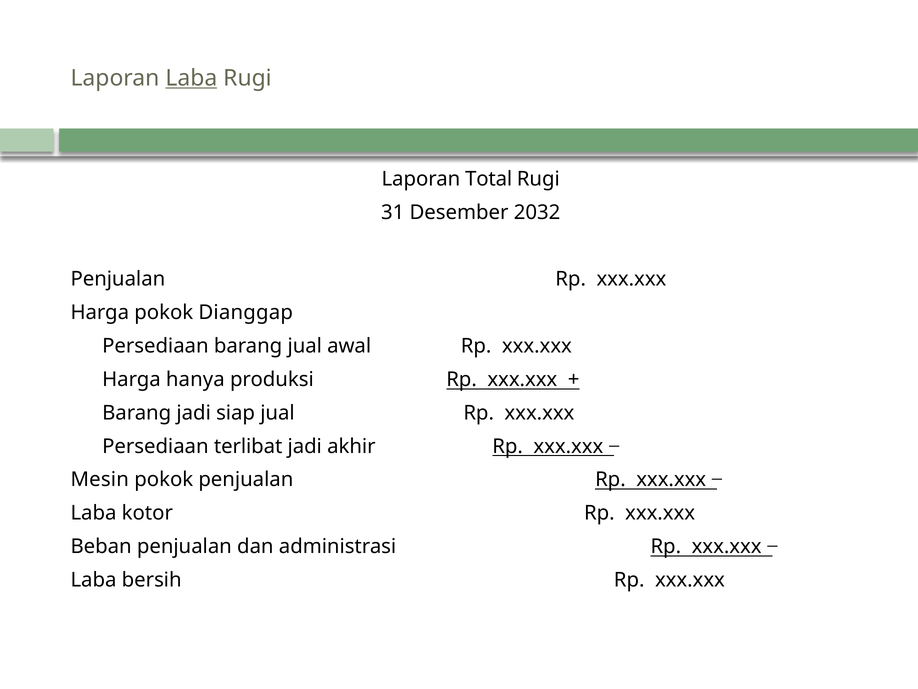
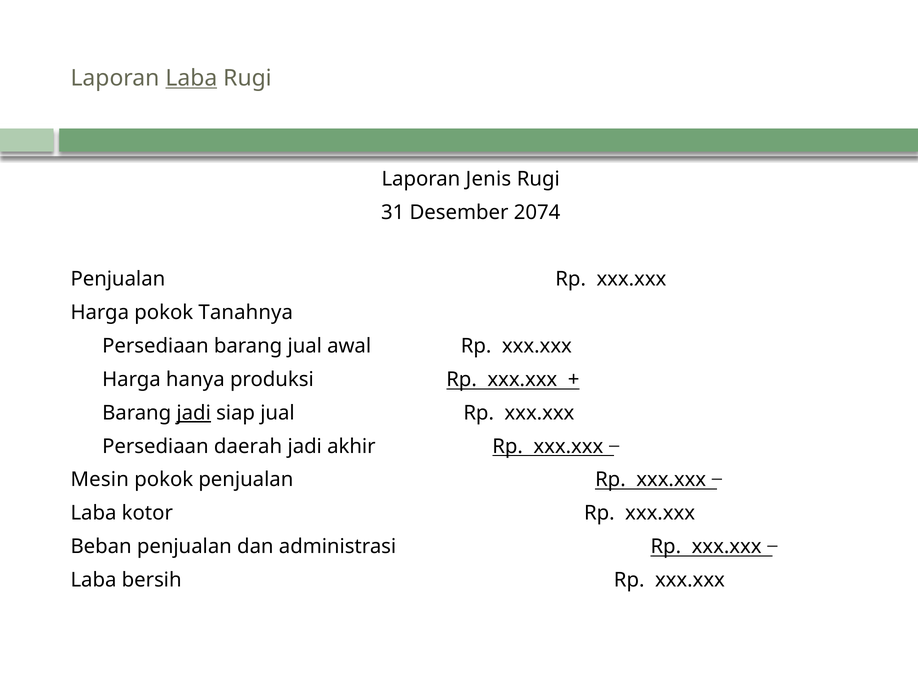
Total: Total -> Jenis (488, 179)
2032: 2032 -> 2074 (537, 212)
Dianggap: Dianggap -> Tanahnya (246, 312)
jadi underline: none -> present (194, 413)
terlibat: terlibat -> daerah (248, 446)
